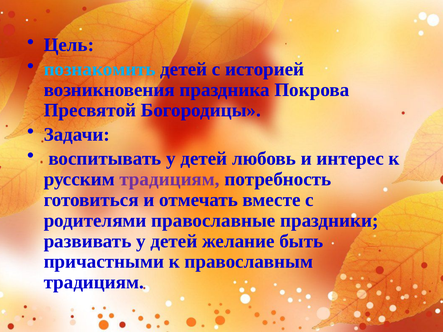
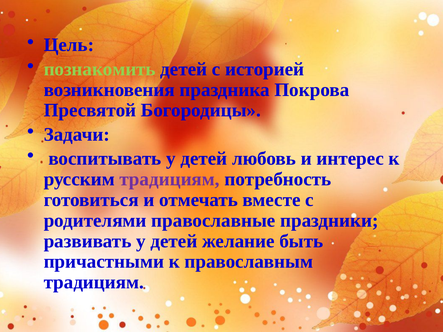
познакомить colour: light blue -> light green (100, 69)
